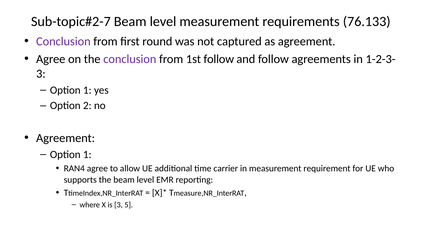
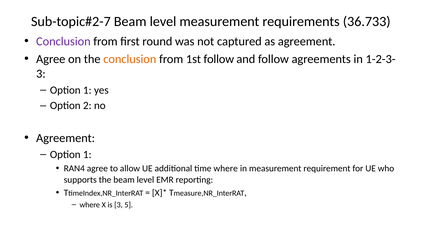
76.133: 76.133 -> 36.733 (367, 22)
conclusion colour: purple -> orange (130, 59)
time carrier: carrier -> where (226, 169)
